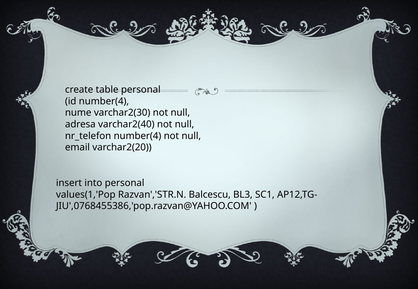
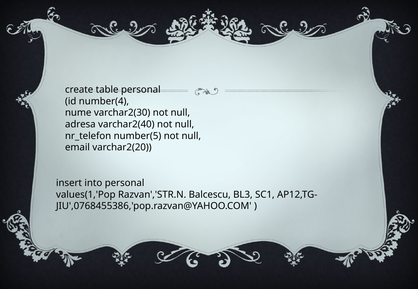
nr_telefon number(4: number(4 -> number(5 (137, 136)
